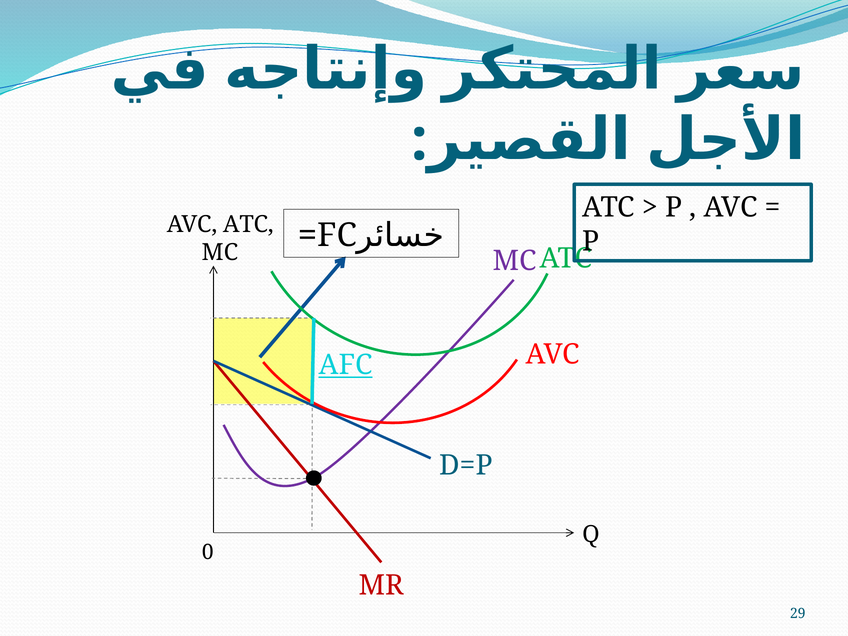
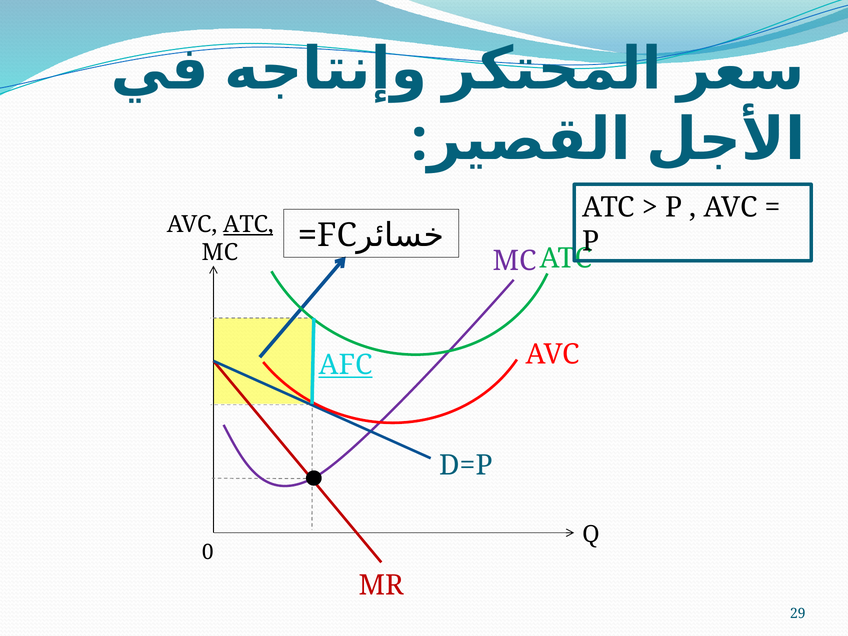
ATC underline: none -> present (248, 224)
